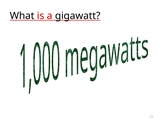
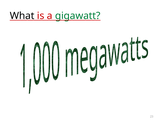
gigawatt colour: black -> green (78, 16)
